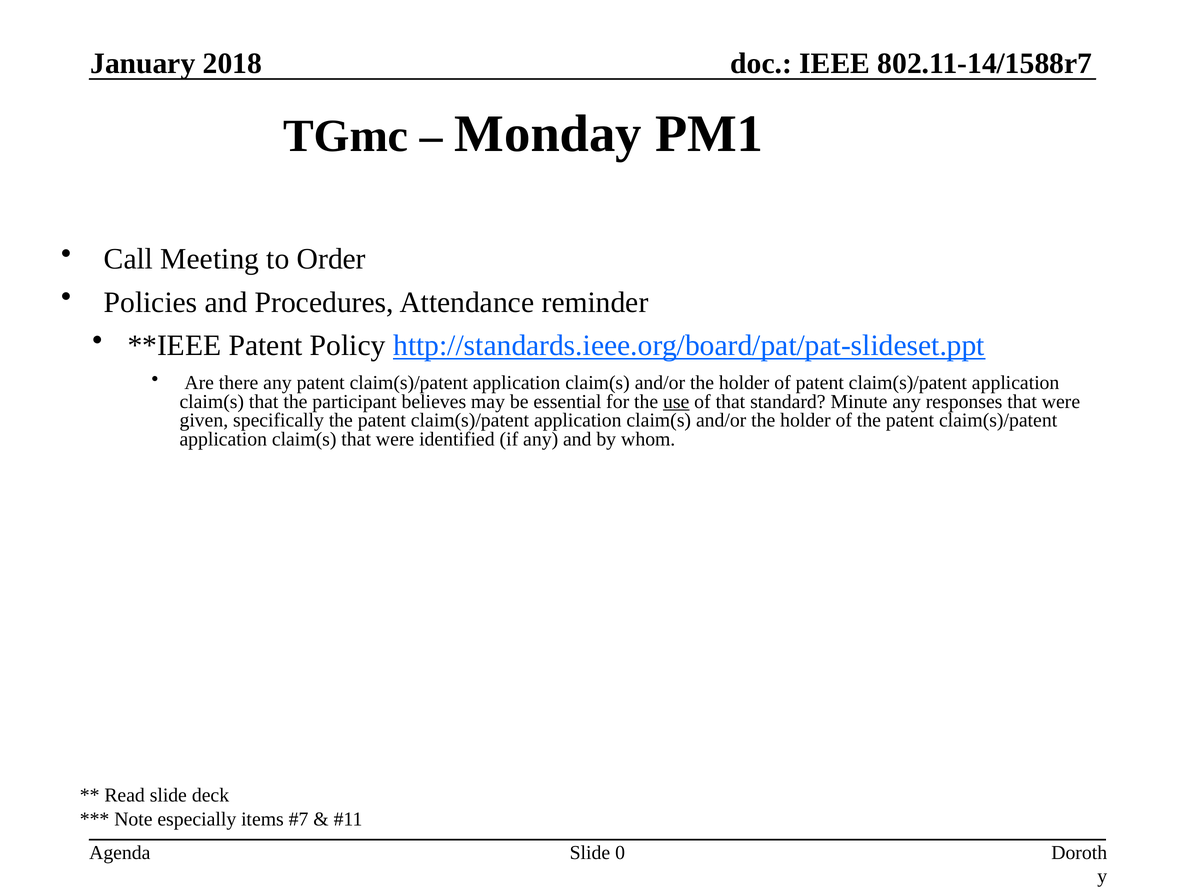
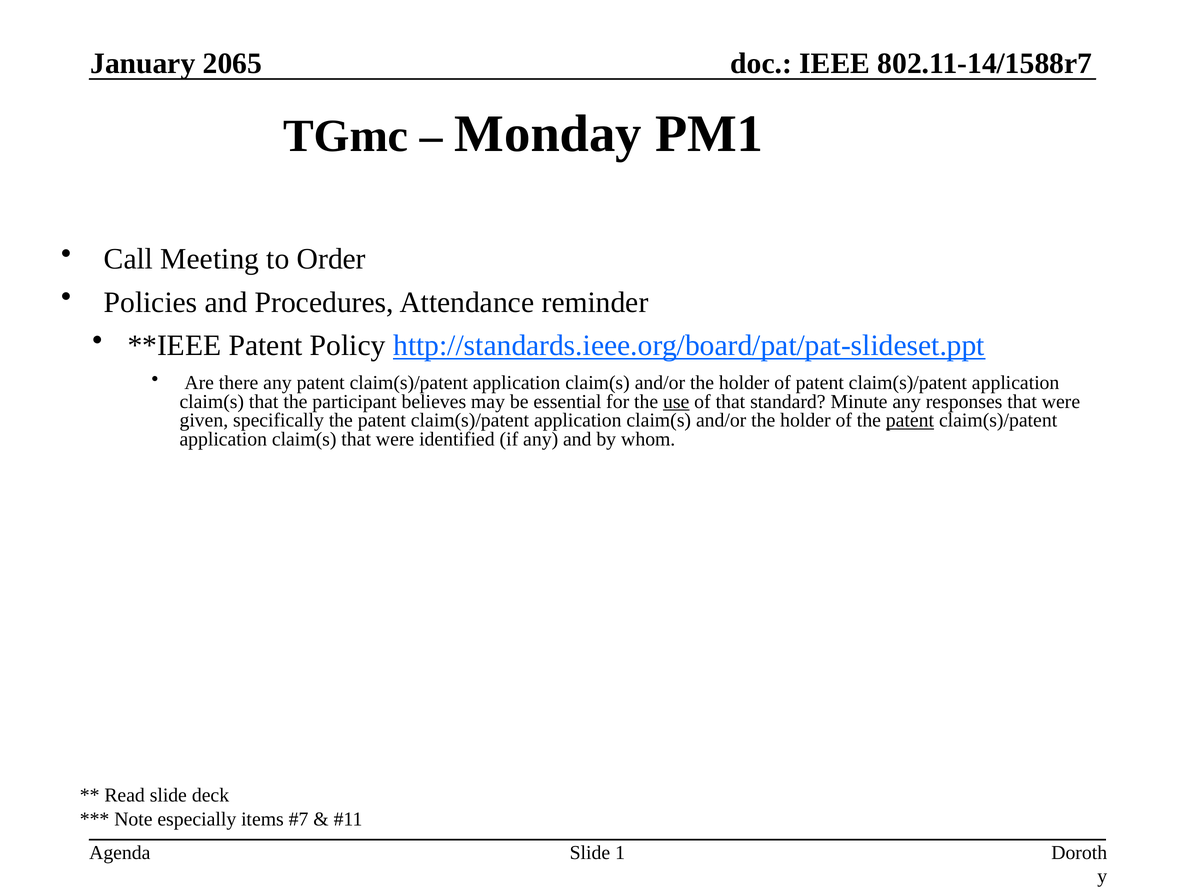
2018: 2018 -> 2065 (232, 63)
patent underline: none -> present (910, 420)
0: 0 -> 1 (620, 852)
